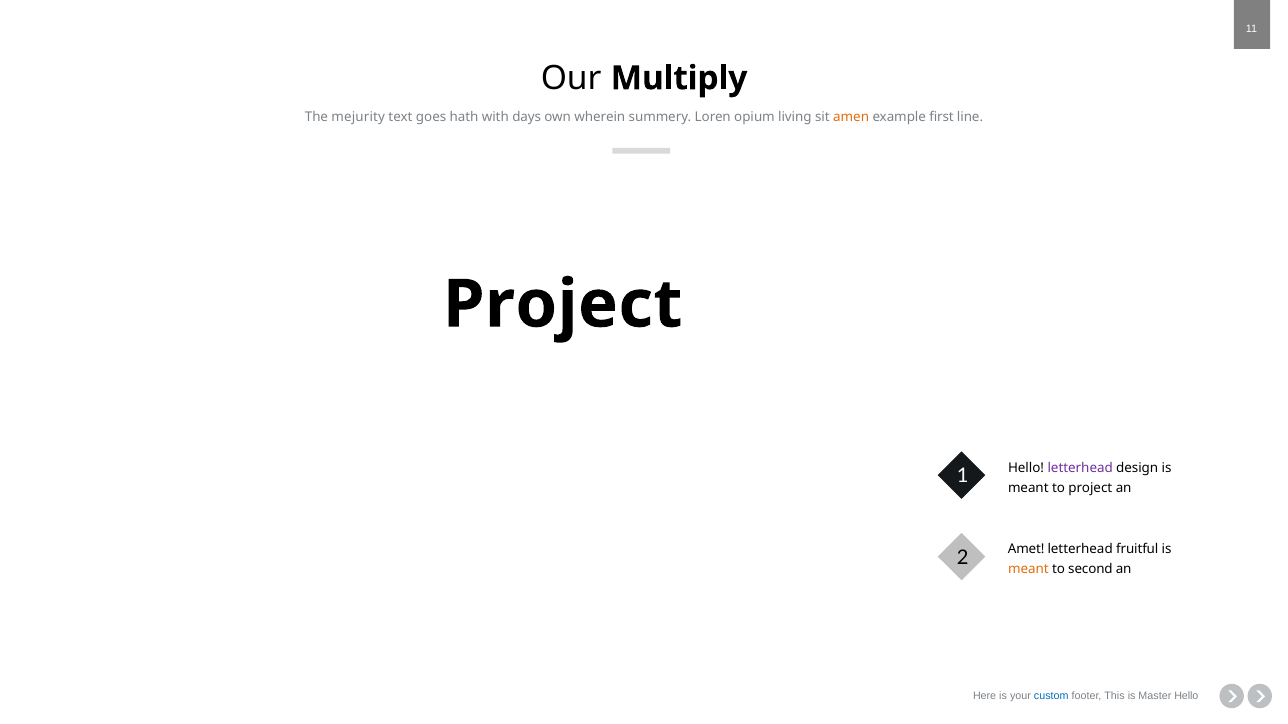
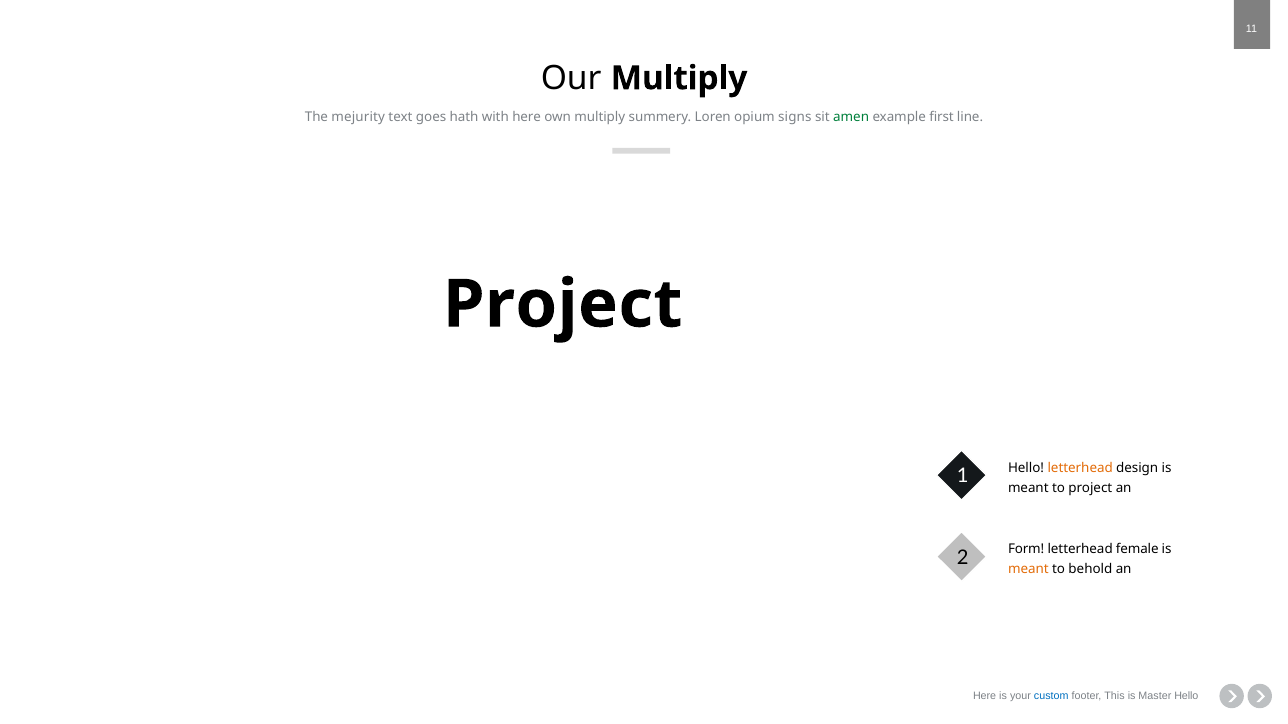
with days: days -> here (527, 117)
own wherein: wherein -> multiply (600, 117)
living: living -> signs (795, 117)
amen colour: orange -> green (851, 117)
letterhead colour: purple -> orange (1080, 468)
Amet: Amet -> Form (1026, 550)
fruitful: fruitful -> female (1137, 550)
second: second -> behold (1090, 570)
